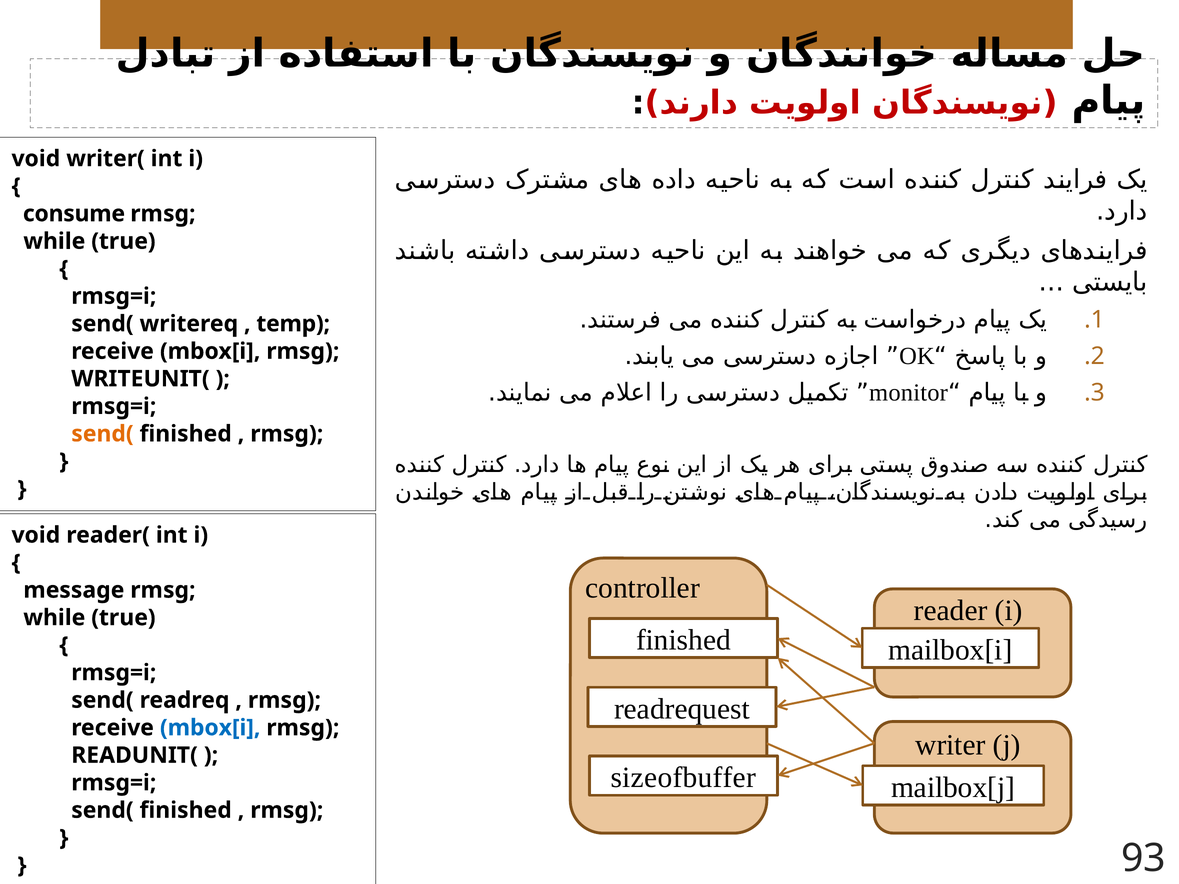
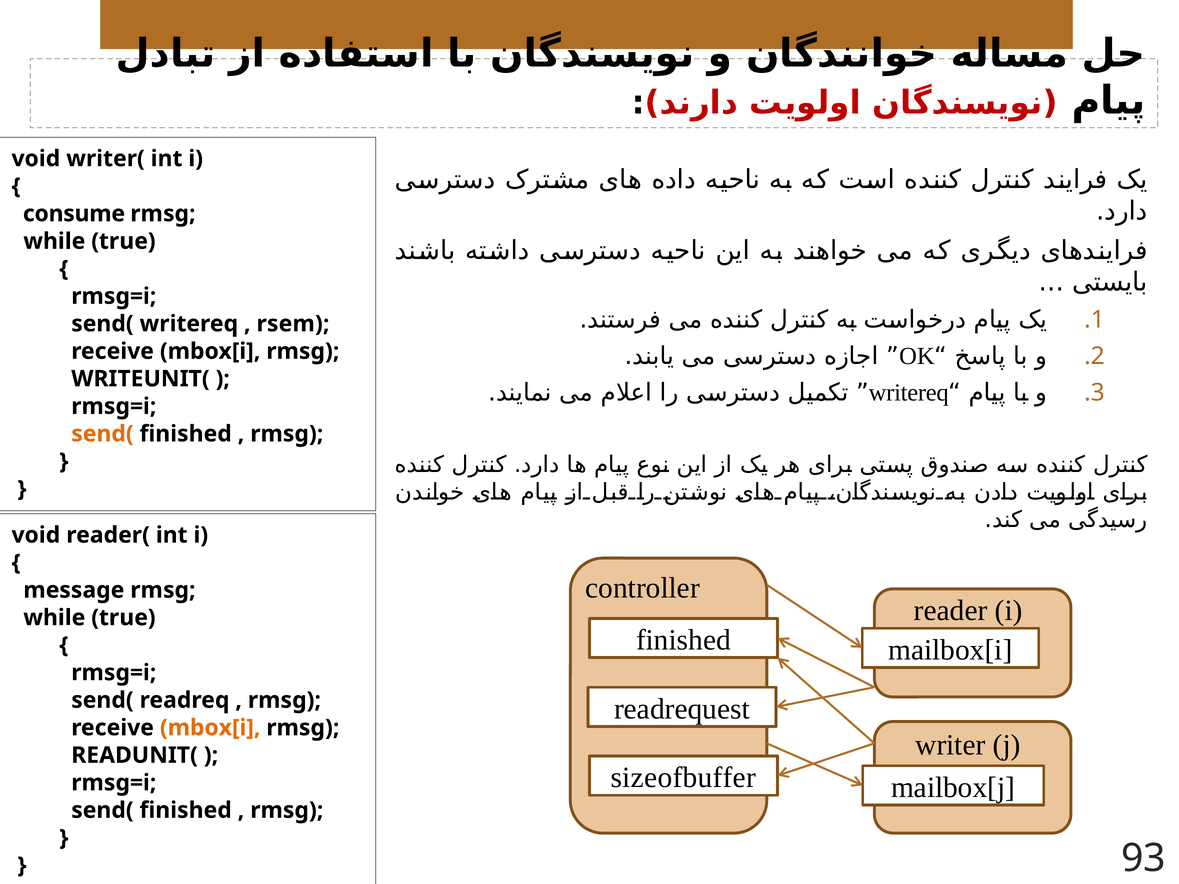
temp: temp -> rsem (293, 324)
monitor: monitor -> writereq (909, 393)
mbox[i colour: blue -> orange (210, 728)
